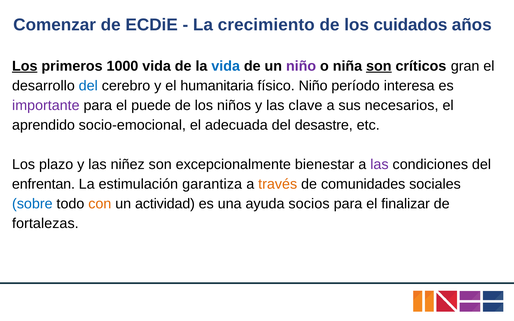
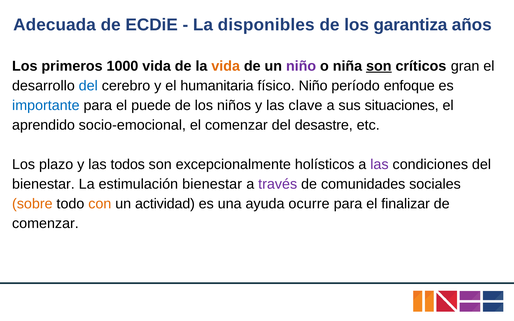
Comenzar: Comenzar -> Adecuada (55, 25)
crecimiento: crecimiento -> disponibles (266, 25)
cuidados: cuidados -> garantiza (410, 25)
Los underline: present -> none (25, 66)
vida colour: blue -> orange (226, 66)
interesa: interesa -> enfoque (409, 86)
importante colour: purple -> blue (46, 105)
necesarios: necesarios -> situaciones (402, 105)
el adecuada: adecuada -> comenzar (236, 125)
niñez: niñez -> todos (128, 165)
bienestar: bienestar -> holísticos (325, 165)
enfrentan: enfrentan -> bienestar (43, 184)
estimulación garantiza: garantiza -> bienestar (212, 184)
través colour: orange -> purple (278, 184)
sobre colour: blue -> orange (32, 204)
socios: socios -> ocurre (309, 204)
fortalezas: fortalezas -> comenzar (45, 224)
